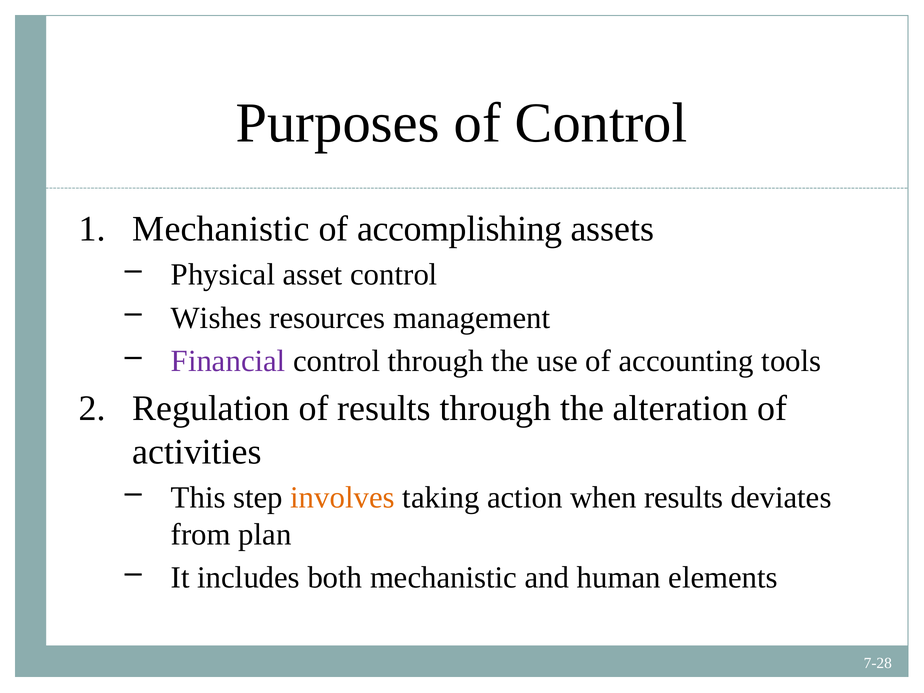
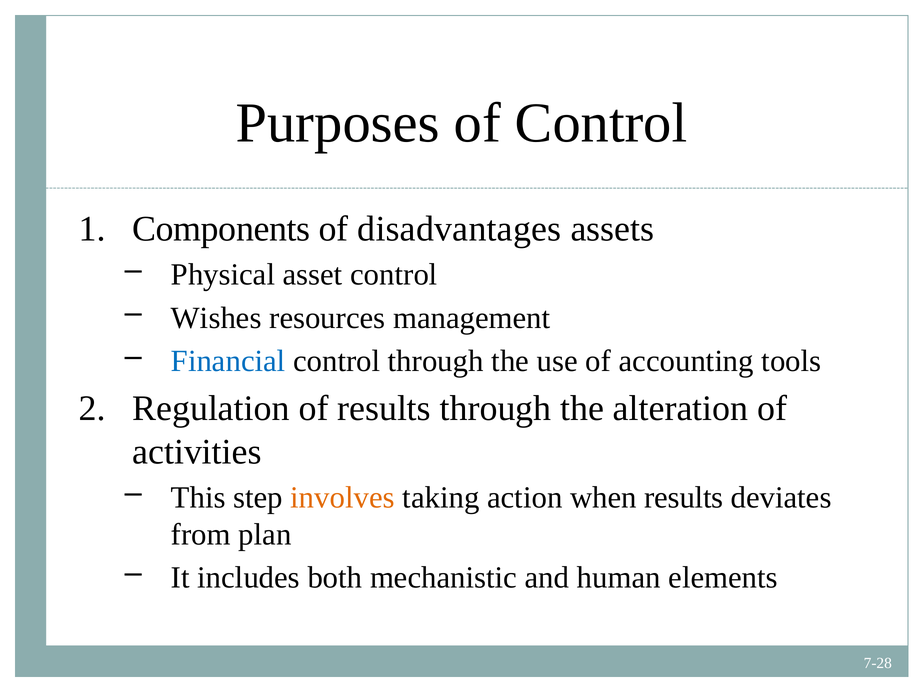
Mechanistic: Mechanistic -> Components (221, 229)
accomplishing: accomplishing -> disadvantages (459, 229)
Financial colour: purple -> blue (228, 361)
